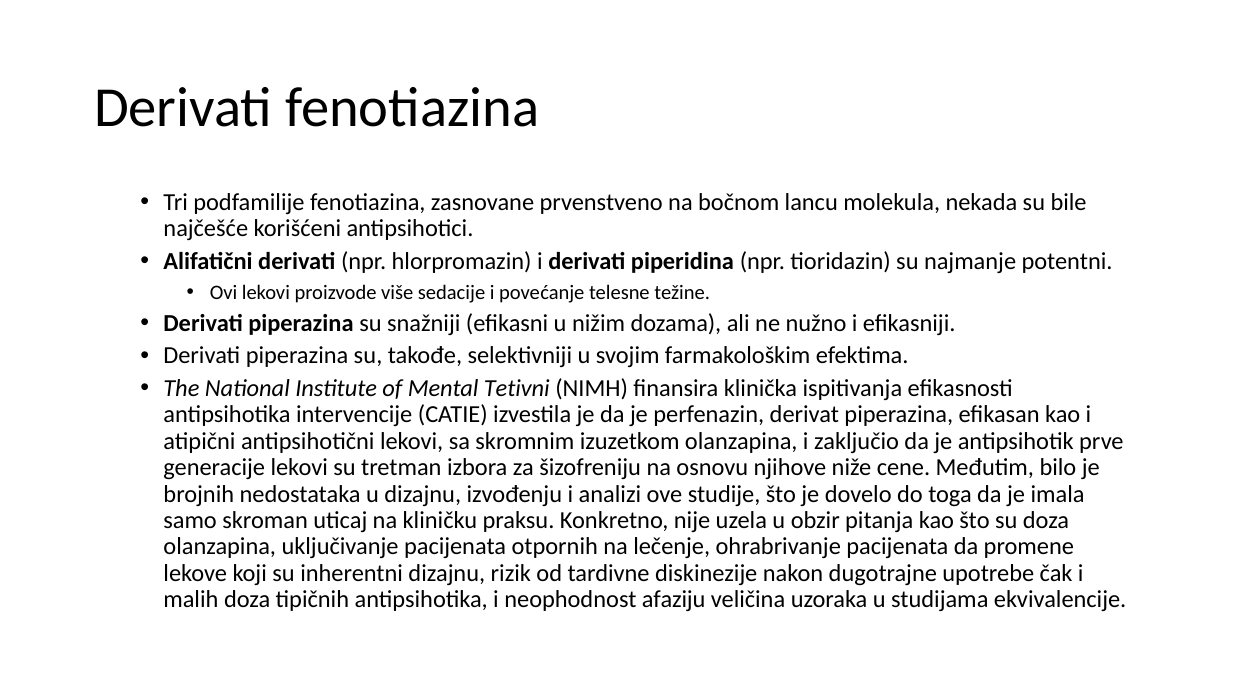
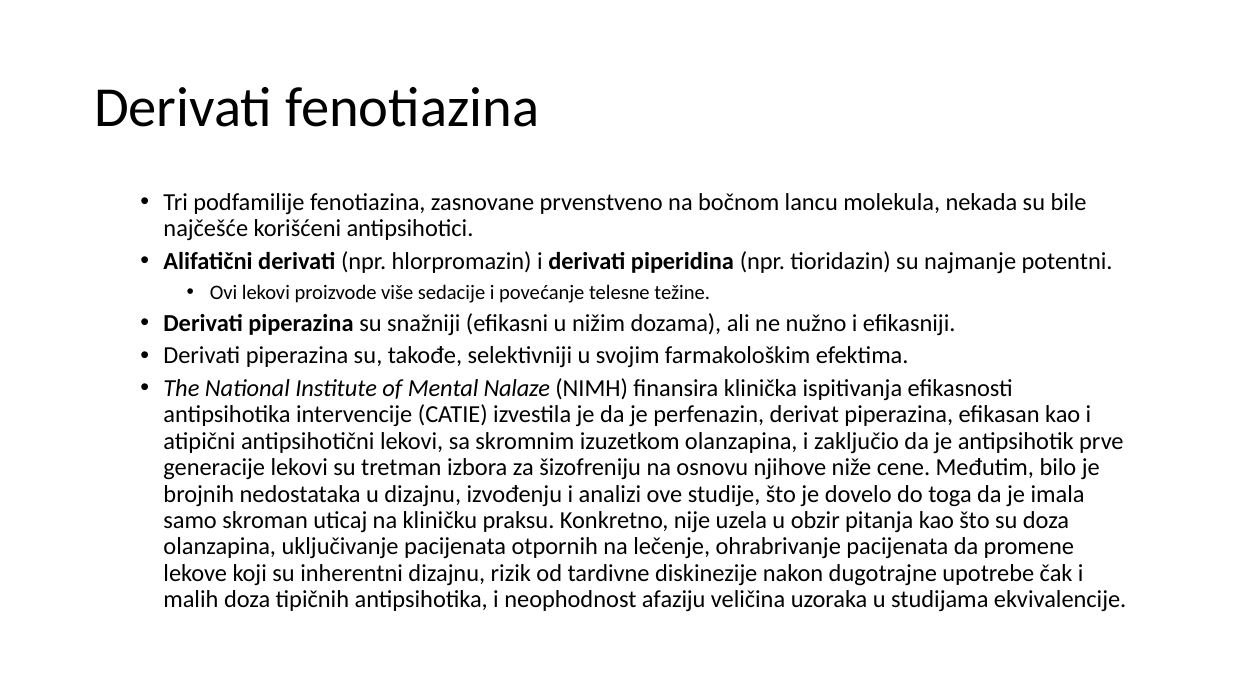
Tetivni: Tetivni -> Nalaze (517, 389)
